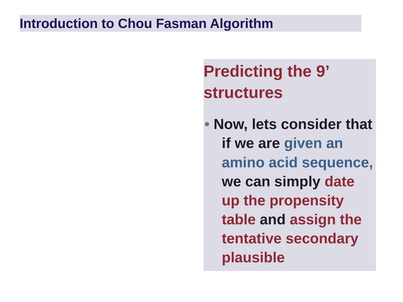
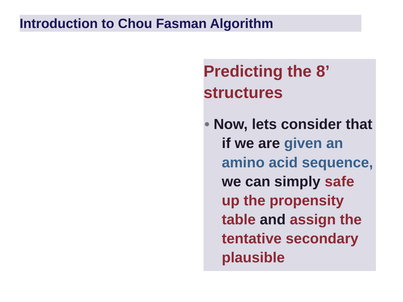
9: 9 -> 8 (323, 72)
date: date -> safe (340, 182)
